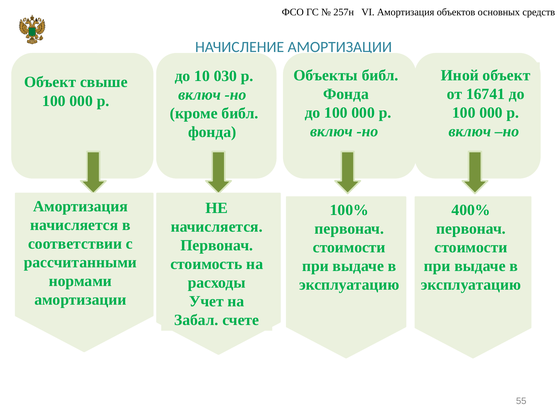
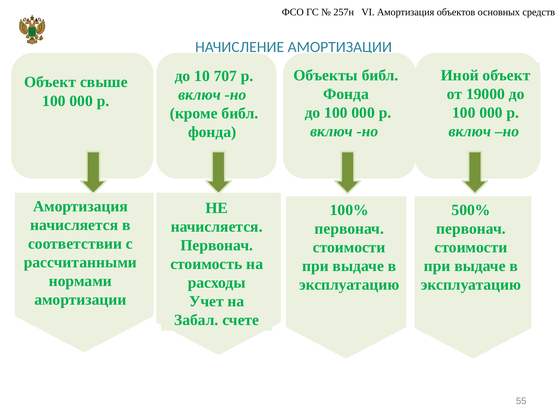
030: 030 -> 707 (225, 76)
16741: 16741 -> 19000 (486, 94)
400%: 400% -> 500% (471, 210)
